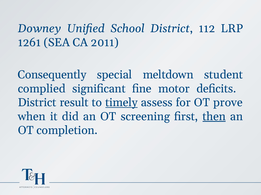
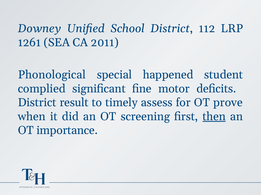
Consequently: Consequently -> Phonological (52, 75)
meltdown: meltdown -> happened (168, 75)
timely underline: present -> none (121, 103)
completion: completion -> importance (67, 131)
